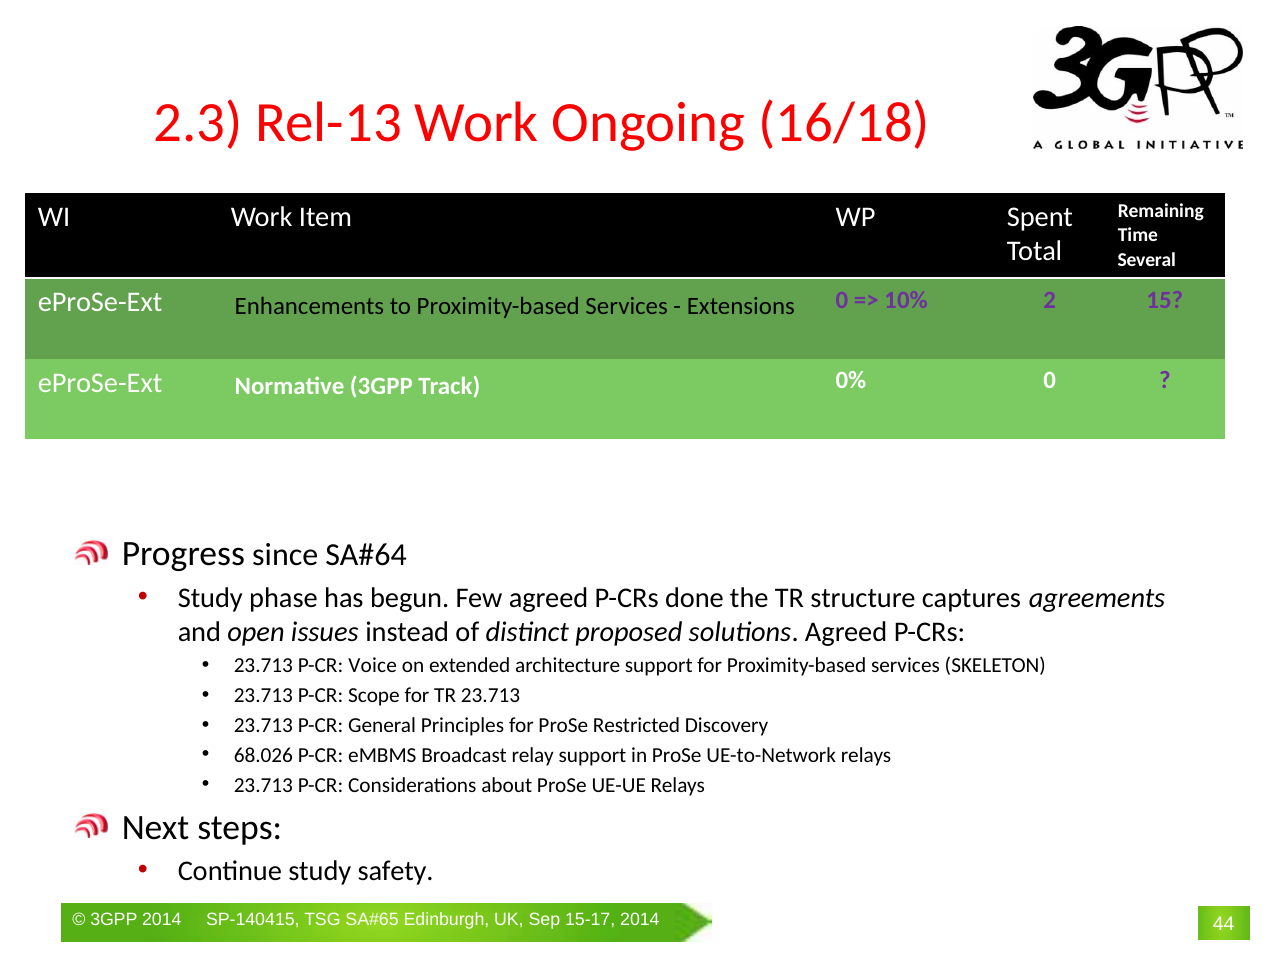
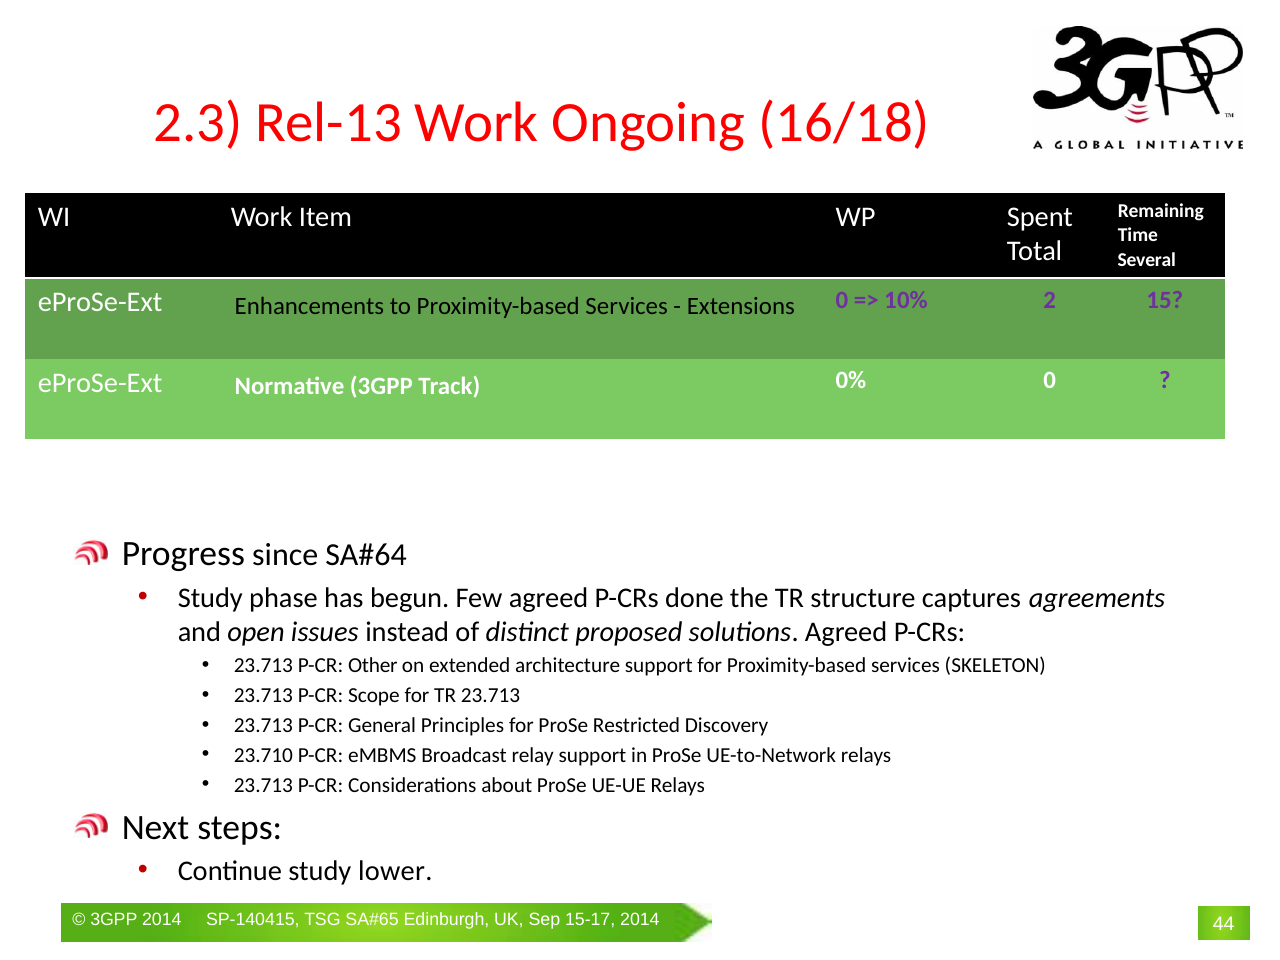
Voice: Voice -> Other (373, 665)
68.026: 68.026 -> 23.710 (263, 755)
safety: safety -> lower (395, 871)
